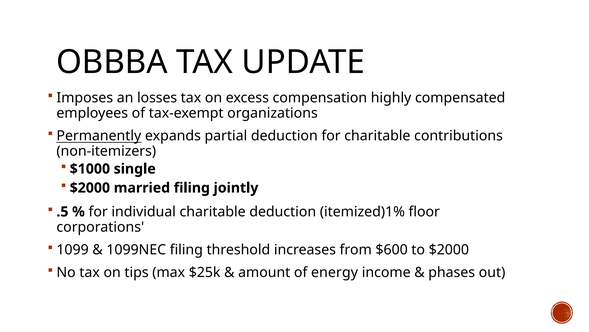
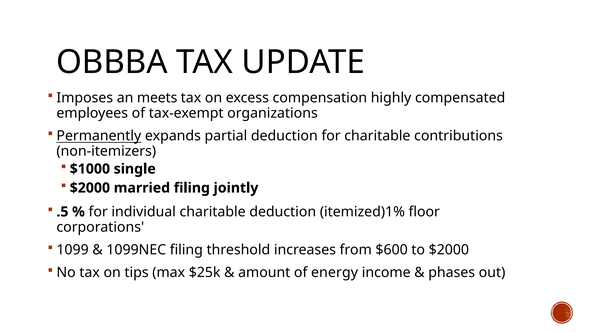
losses: losses -> meets (157, 98)
